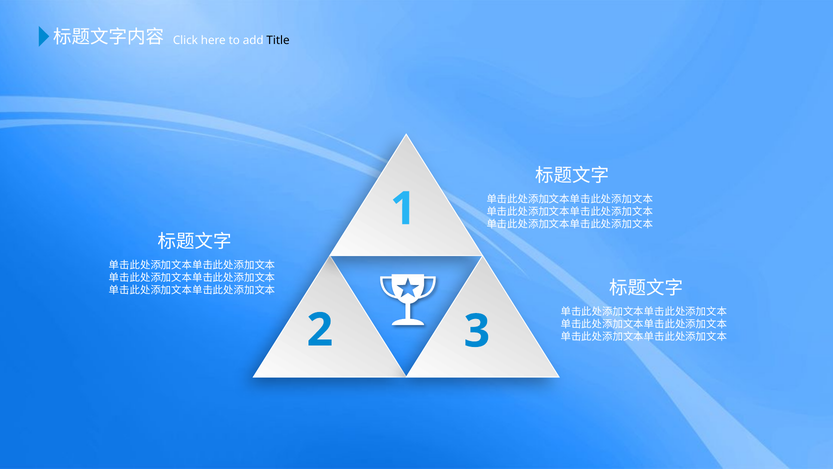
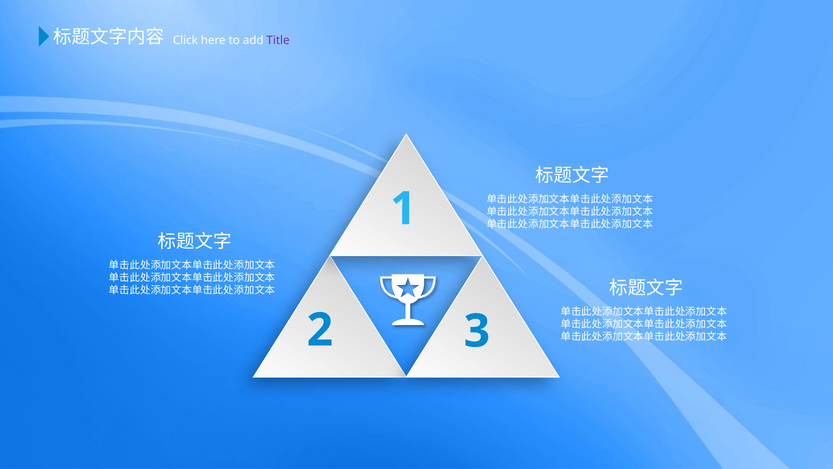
Title colour: black -> purple (278, 40)
